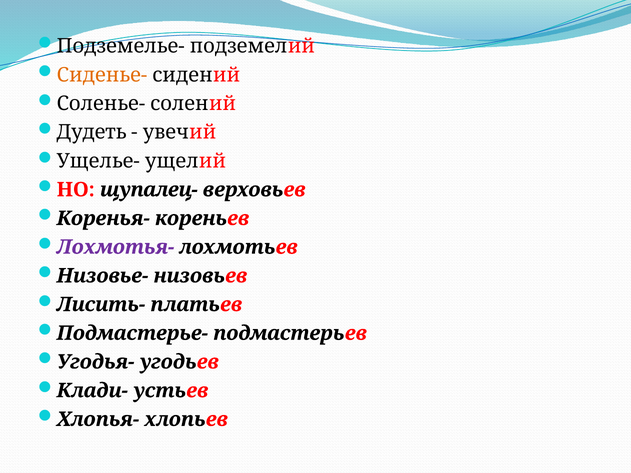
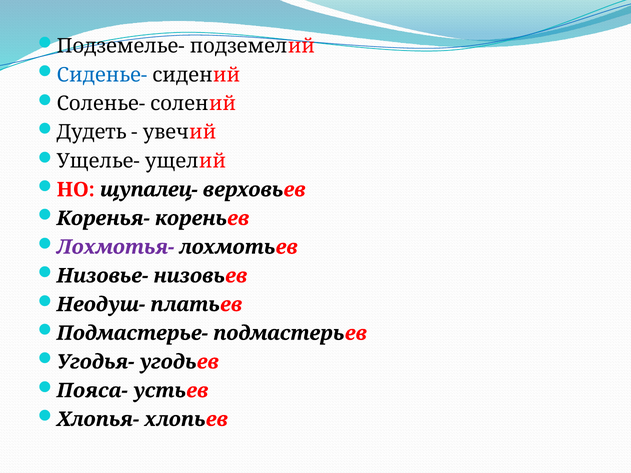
Сиденье- colour: orange -> blue (102, 75)
Лисить-: Лисить- -> Неодуш- (101, 305)
Клади-: Клади- -> Пояса- (92, 391)
